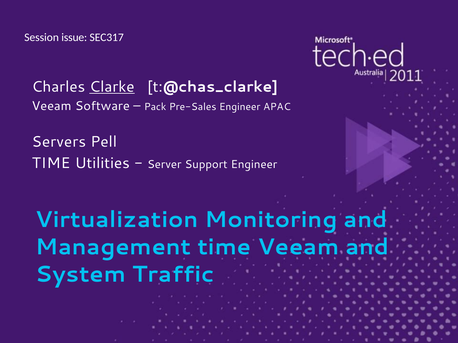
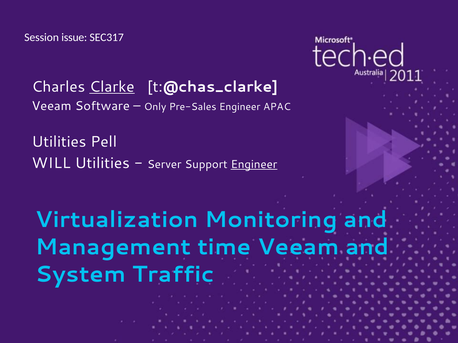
Pack: Pack -> Only (155, 107)
Servers: Servers -> Utilities (59, 142)
TIME: TIME -> WILL (51, 163)
Engineer underline: none -> present (254, 165)
